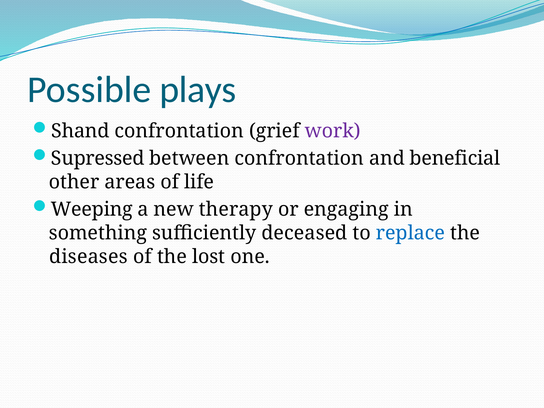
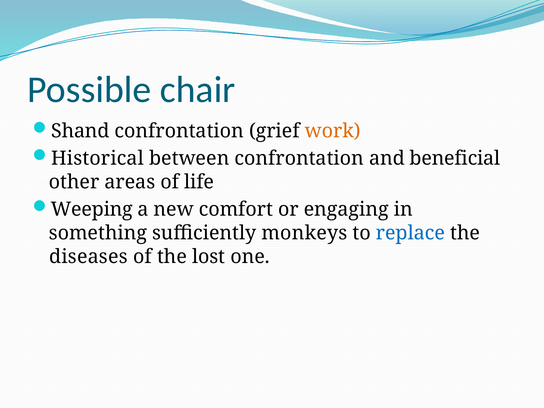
plays: plays -> chair (198, 90)
work colour: purple -> orange (333, 131)
Supressed: Supressed -> Historical (98, 158)
therapy: therapy -> comfort (236, 209)
deceased: deceased -> monkeys (304, 233)
